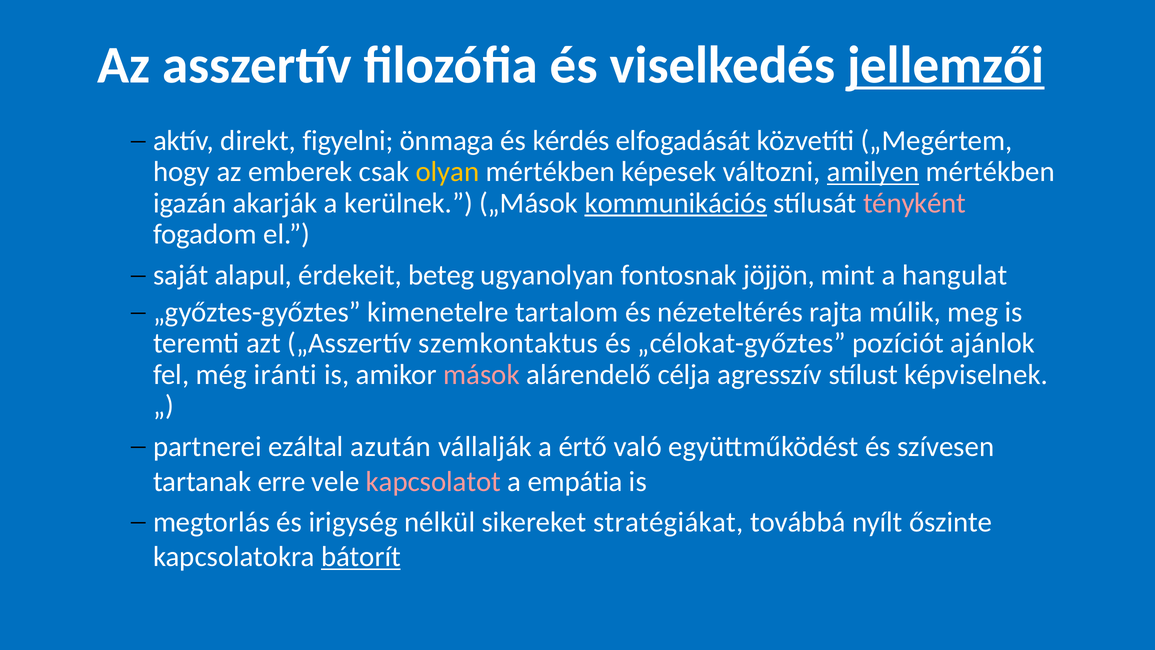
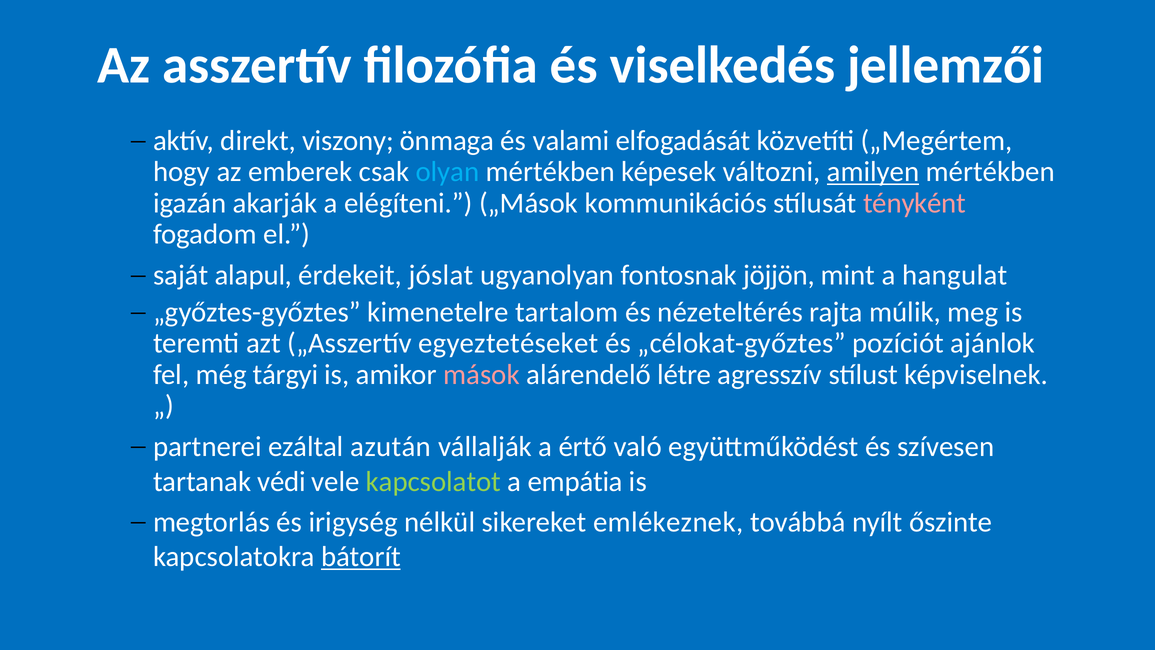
jellemzői underline: present -> none (946, 65)
figyelni: figyelni -> viszony (348, 141)
kérdés: kérdés -> valami (571, 141)
olyan colour: yellow -> light blue (448, 172)
kerülnek: kerülnek -> elégíteni (408, 203)
kommunikációs underline: present -> none (676, 203)
beteg: beteg -> jóslat (441, 275)
szemkontaktus: szemkontaktus -> egyeztetéseket (508, 343)
iránti: iránti -> tárgyi (286, 374)
célja: célja -> létre (684, 374)
erre: erre -> védi (282, 481)
kapcsolatot colour: pink -> light green (433, 481)
stratégiákat: stratégiákat -> emlékeznek (668, 522)
